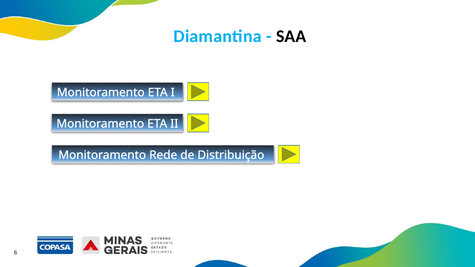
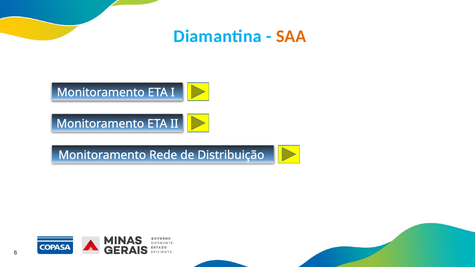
SAA colour: black -> orange (291, 36)
